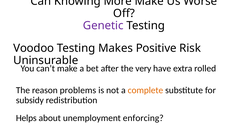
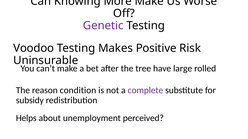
very: very -> tree (143, 69)
extra: extra -> large (183, 69)
problems: problems -> condition (78, 90)
complete colour: orange -> purple (145, 90)
enforcing: enforcing -> perceived (143, 118)
